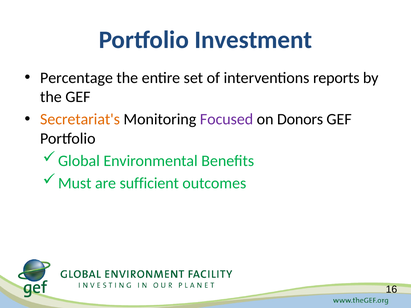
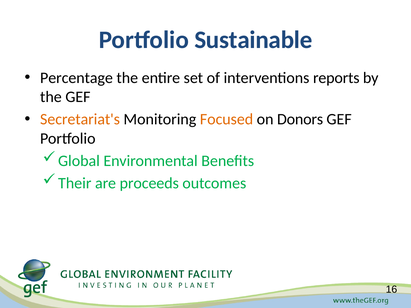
Investment: Investment -> Sustainable (253, 40)
Focused colour: purple -> orange (227, 119)
Must: Must -> Their (75, 183)
sufficient: sufficient -> proceeds (149, 183)
